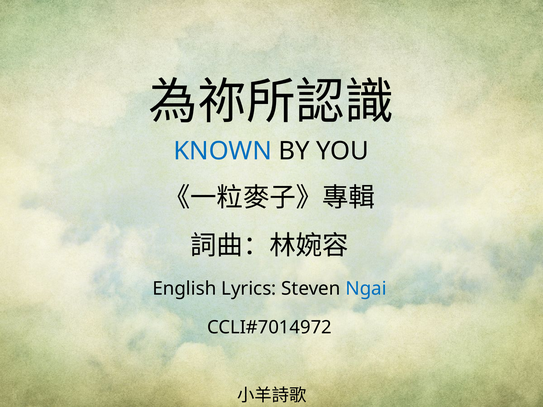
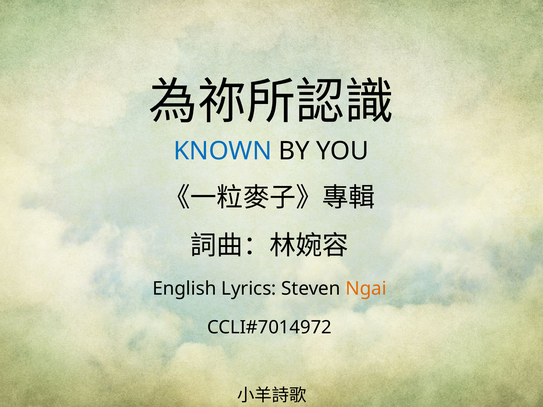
Ngai colour: blue -> orange (366, 289)
